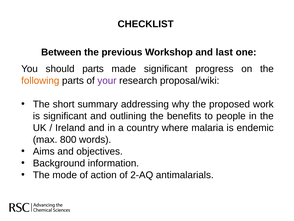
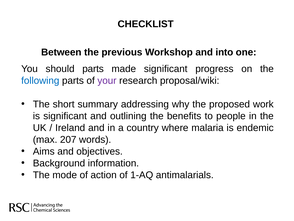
last: last -> into (224, 52)
following colour: orange -> blue (40, 81)
800: 800 -> 207 (68, 139)
2-AQ: 2-AQ -> 1-AQ (142, 175)
